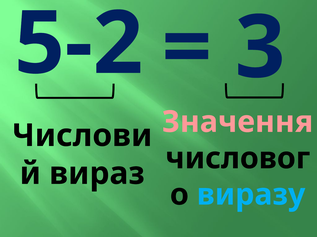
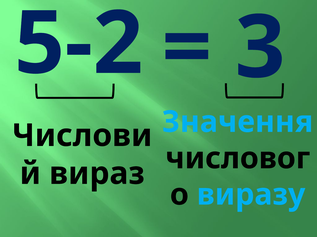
Значення colour: pink -> light blue (238, 122)
